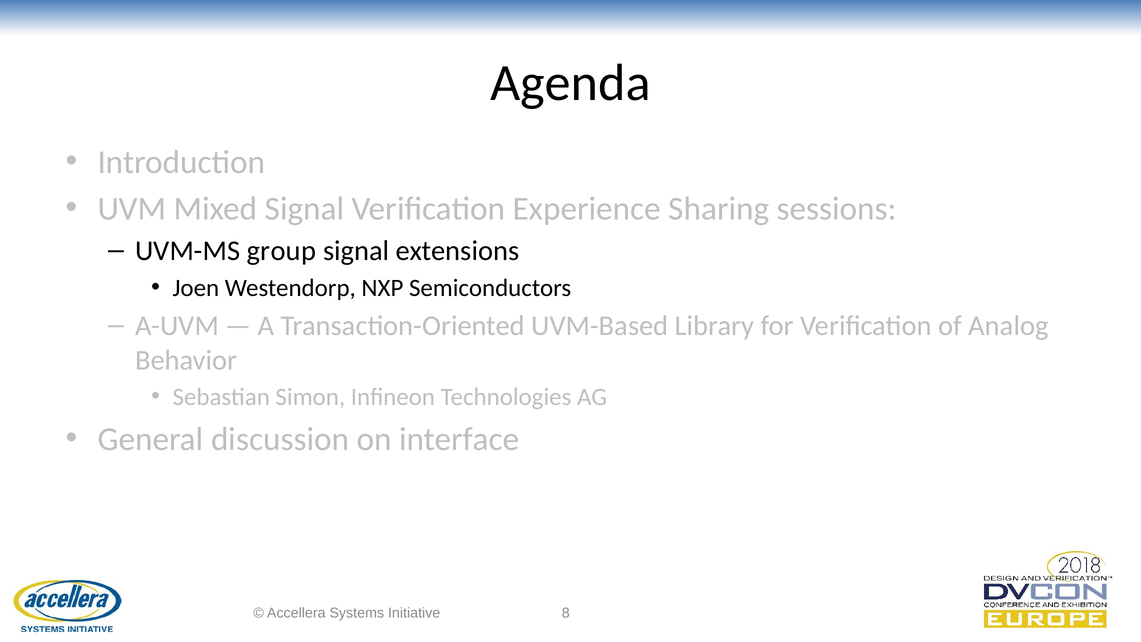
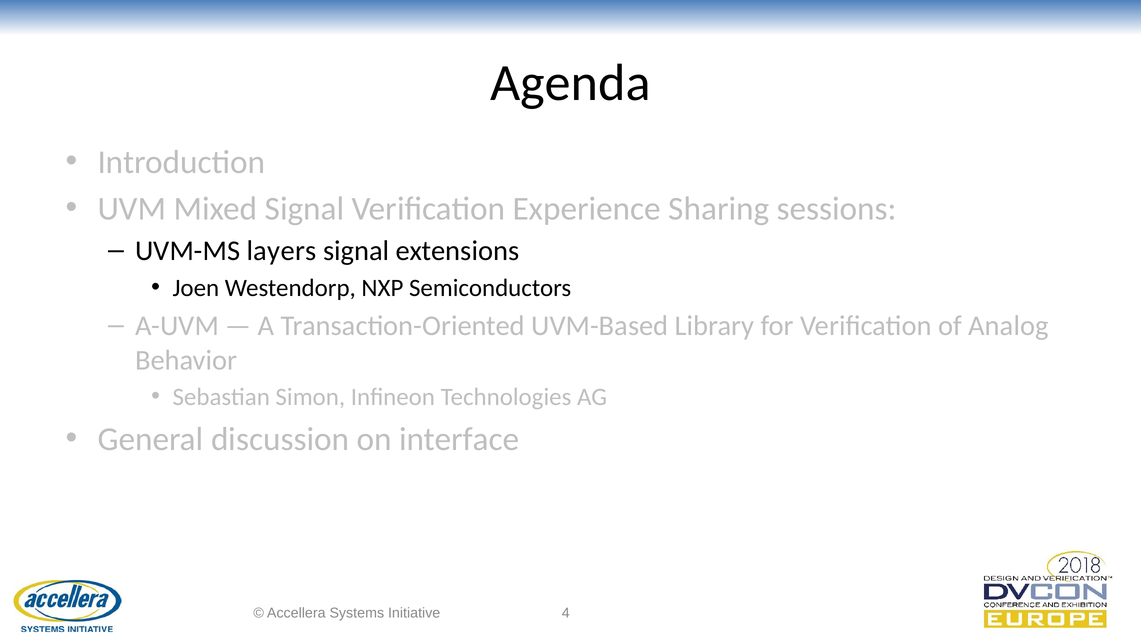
group: group -> layers (281, 251)
8: 8 -> 4 (566, 613)
